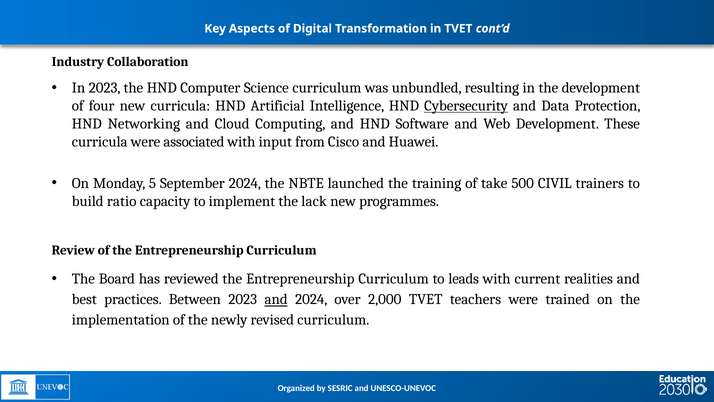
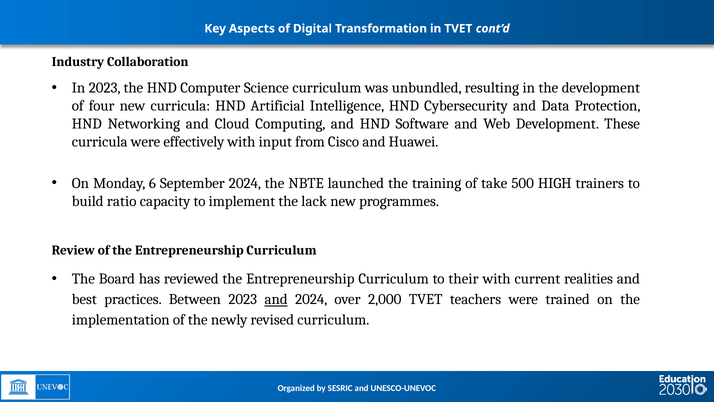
Cybersecurity underline: present -> none (466, 106)
associated: associated -> effectively (194, 142)
5: 5 -> 6 (152, 183)
CIVIL: CIVIL -> HIGH (555, 183)
leads: leads -> their (464, 279)
